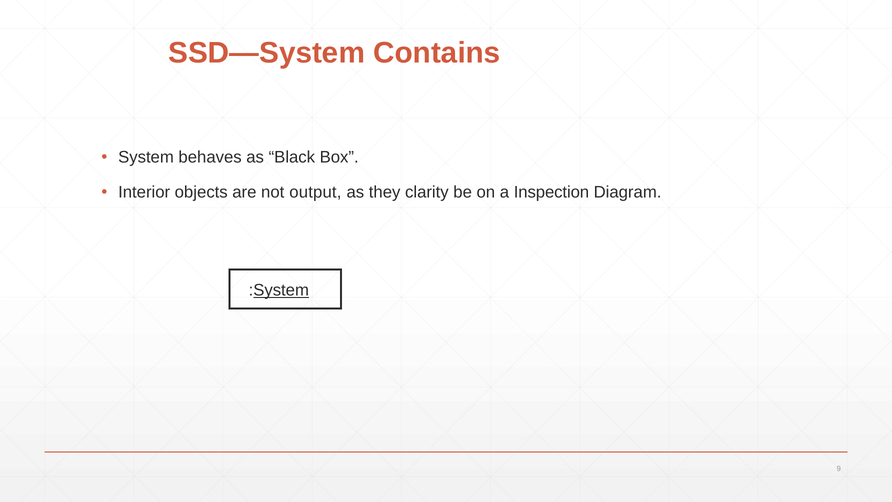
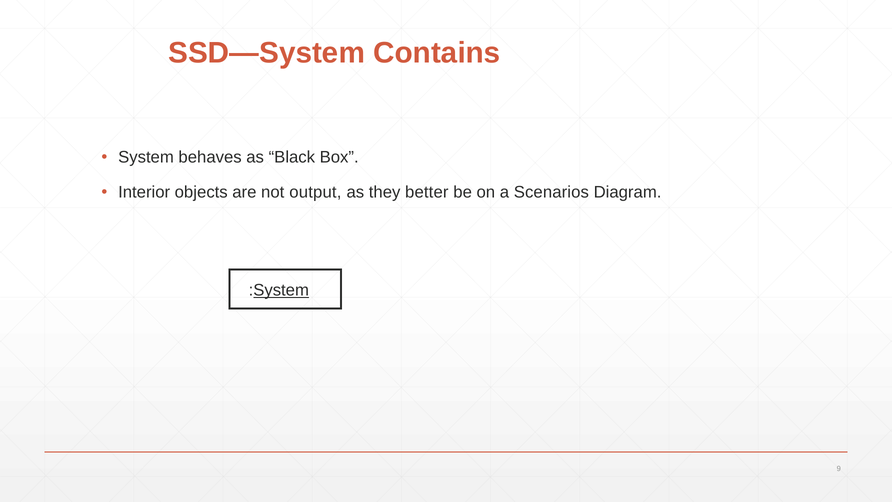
clarity: clarity -> better (427, 192)
Inspection: Inspection -> Scenarios (551, 192)
